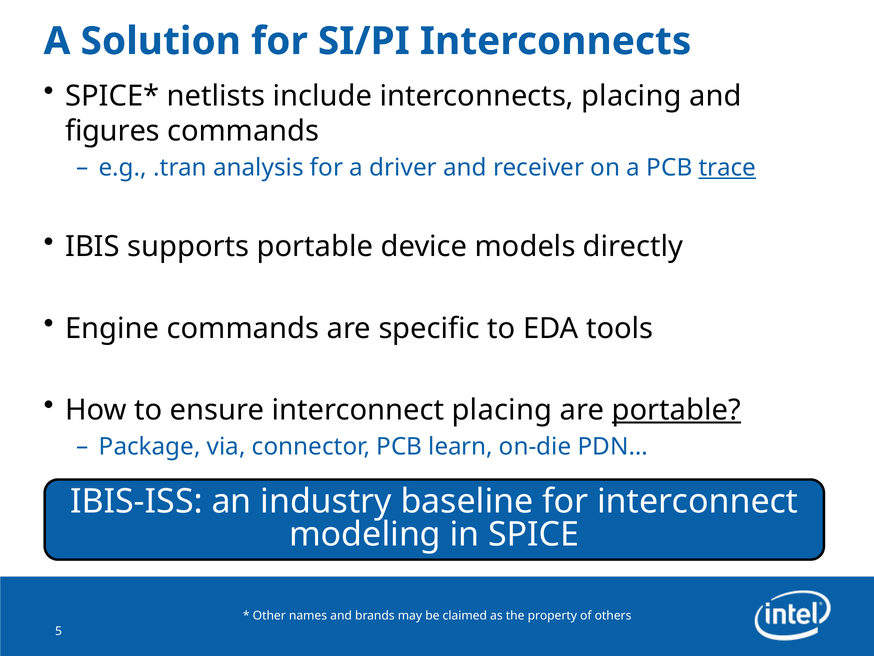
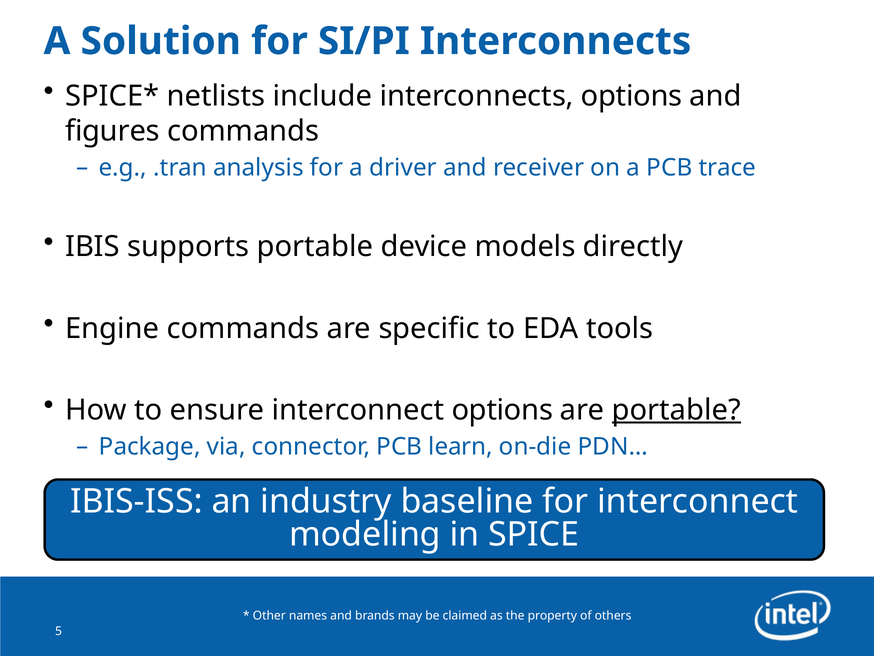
interconnects placing: placing -> options (632, 96)
trace underline: present -> none (727, 168)
interconnect placing: placing -> options (502, 410)
